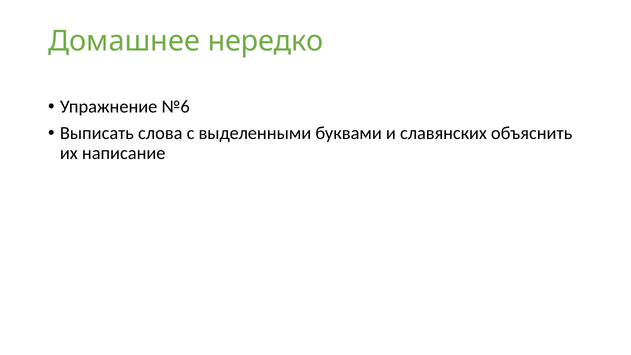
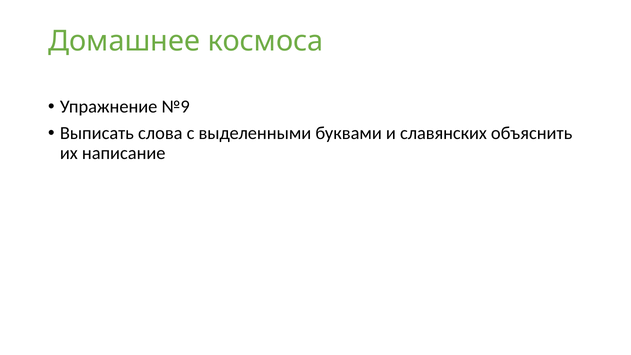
нередко: нередко -> космоса (265, 41)
№6: №6 -> №9 (176, 107)
